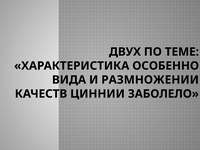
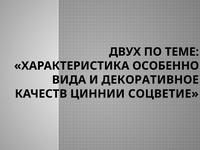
РАЗМНОЖЕНИИ: РАЗМНОЖЕНИИ -> ДЕКОРАТИВНОЕ (150, 80)
ЗАБОЛЕЛО: ЗАБОЛЕЛО -> СОЦВЕТИЕ (163, 94)
